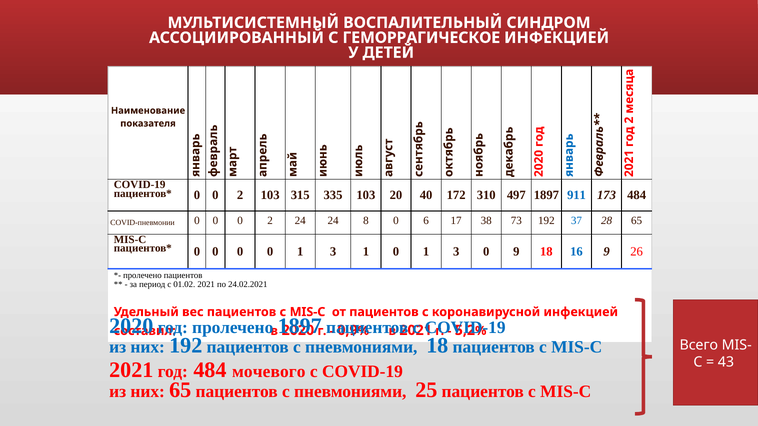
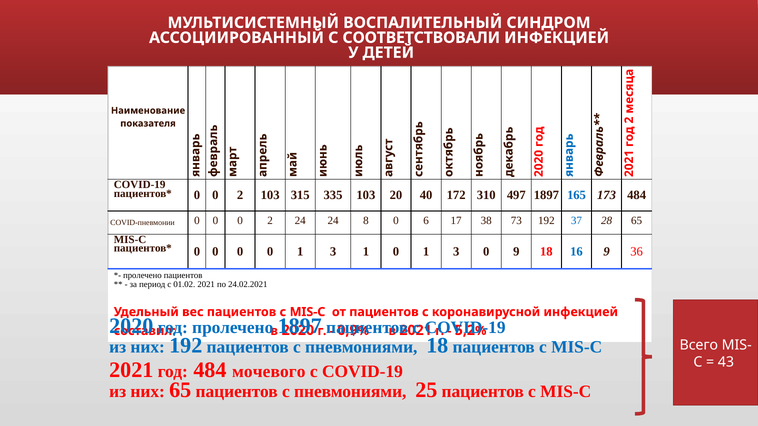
ГЕМОРРАГИЧЕСКОЕ: ГЕМОРРАГИЧЕСКОЕ -> СООТВЕТСТВОВАЛИ (421, 38)
911: 911 -> 165 (577, 195)
26: 26 -> 36 (637, 252)
